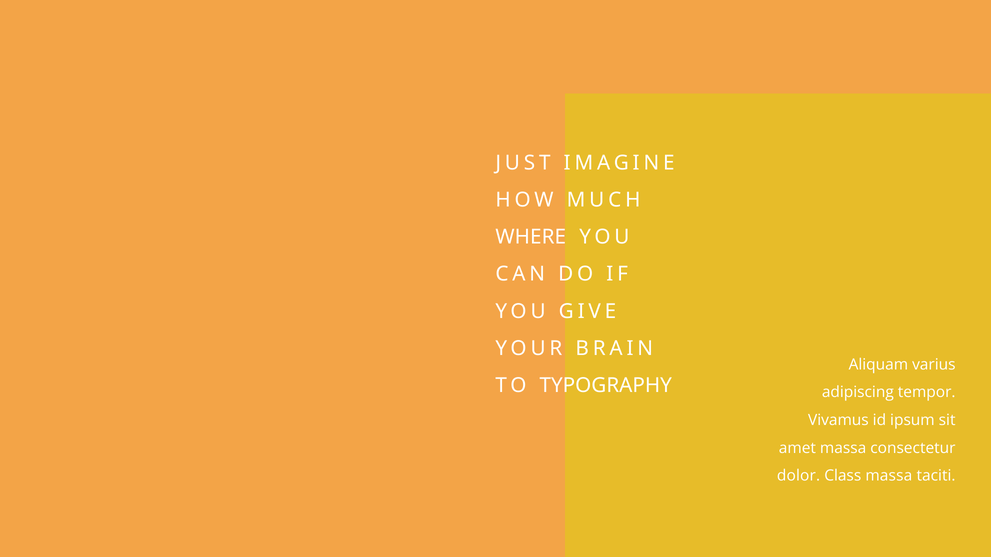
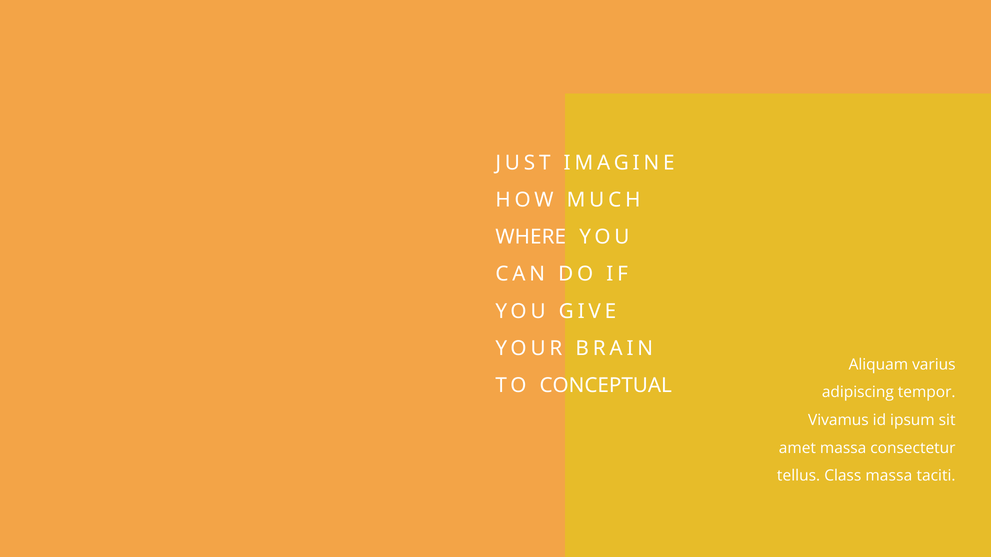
TYPOGRAPHY: TYPOGRAPHY -> CONCEPTUAL (606, 386)
dolor: dolor -> tellus (799, 476)
